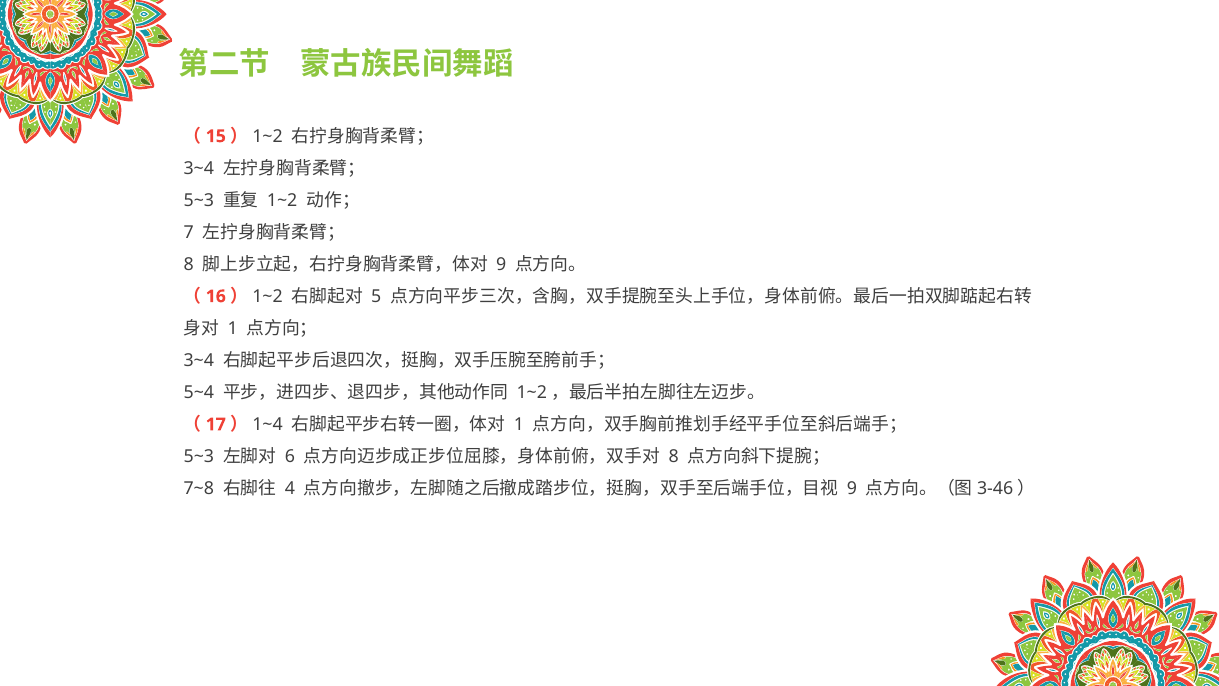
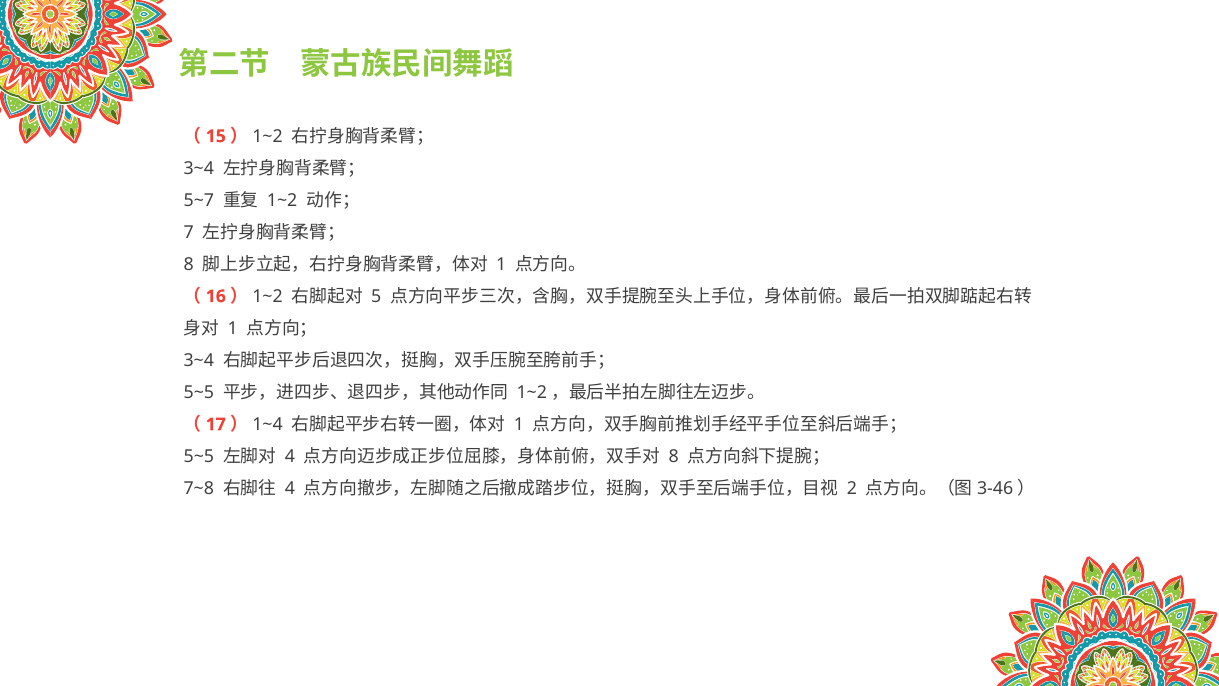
5~3: 5~3 -> 5~7 (199, 200)
9: 9 -> 1 (501, 264)
5~4: 5~4 -> 5~5 (199, 392)
5~3: 5~3 -> 5~5 (199, 456)
6: 6 -> 4 (290, 456)
9: 9 -> 2 (852, 488)
